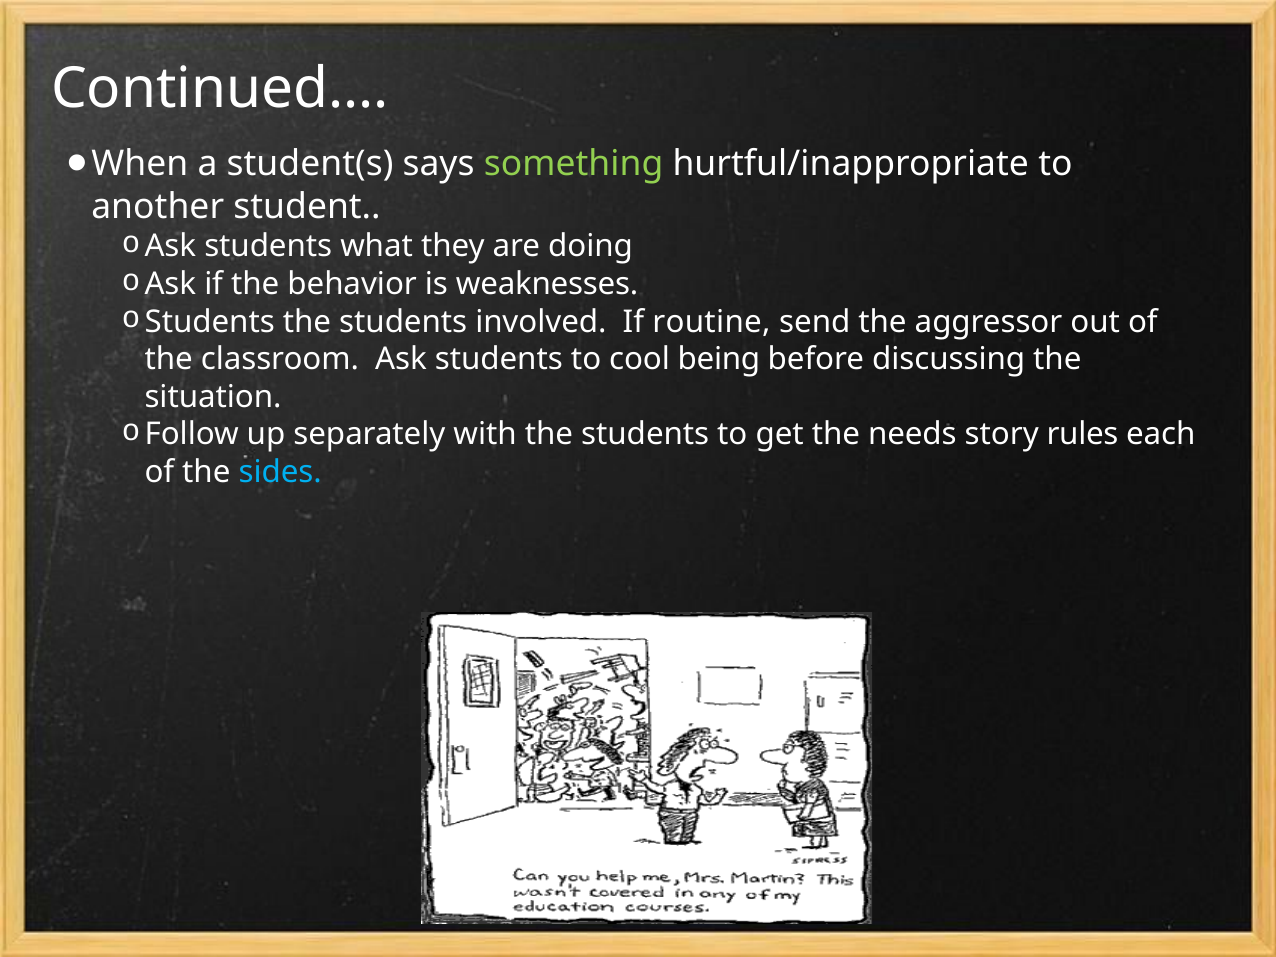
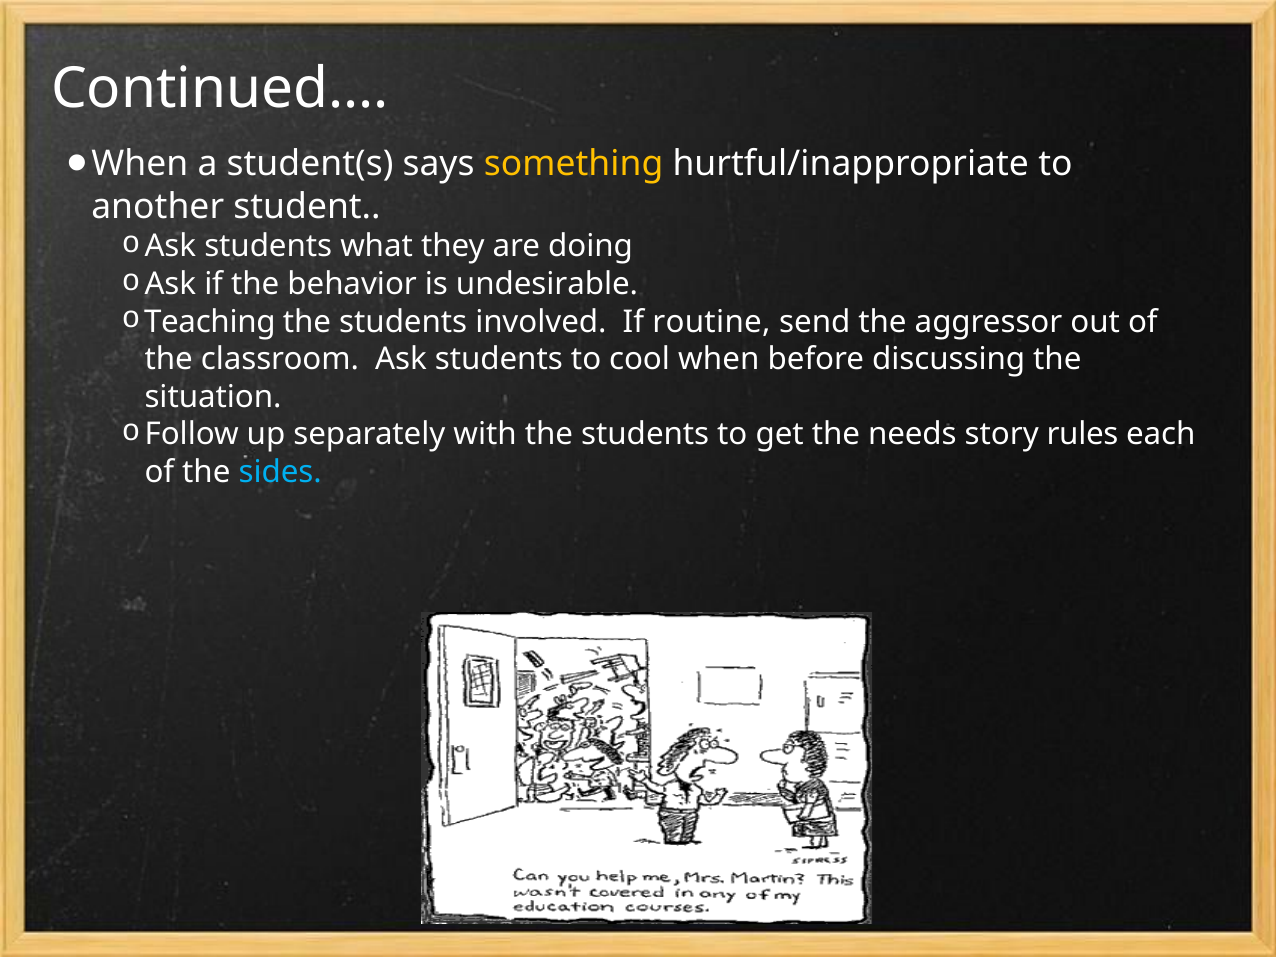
something colour: light green -> yellow (574, 164)
weaknesses: weaknesses -> undesirable (547, 284)
Students: Students -> Teaching (210, 322)
cool being: being -> when (719, 359)
